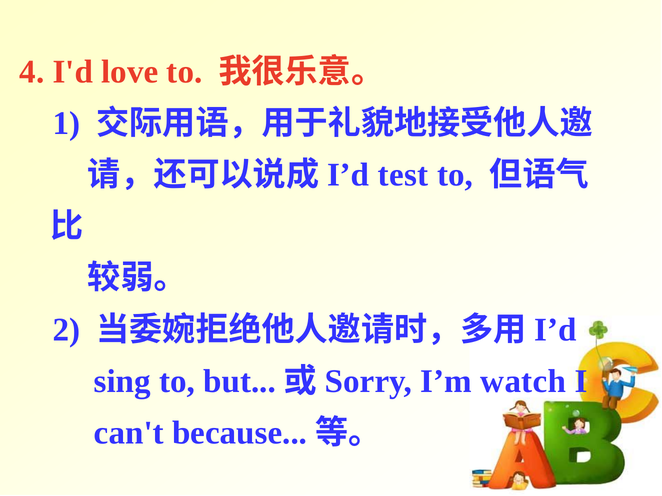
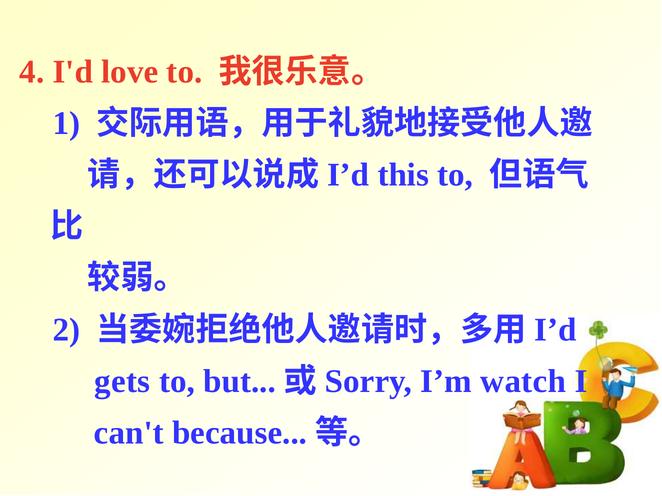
test: test -> this (403, 175)
sing: sing -> gets (122, 382)
